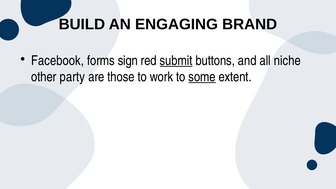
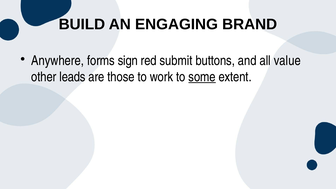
Facebook: Facebook -> Anywhere (58, 61)
submit underline: present -> none (176, 61)
niche: niche -> value (287, 61)
party: party -> leads (72, 77)
